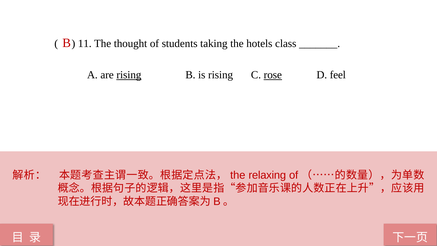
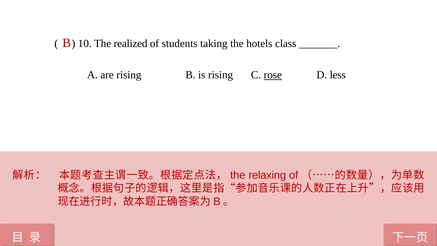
11: 11 -> 10 (85, 43)
thought: thought -> realized (131, 43)
rising underline: present -> none (129, 75)
feel: feel -> less (338, 75)
